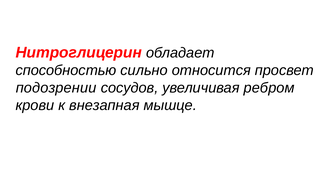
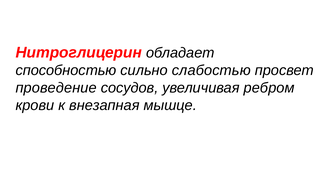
относится: относится -> слабостью (211, 70)
подозрении: подозрении -> проведение (56, 88)
